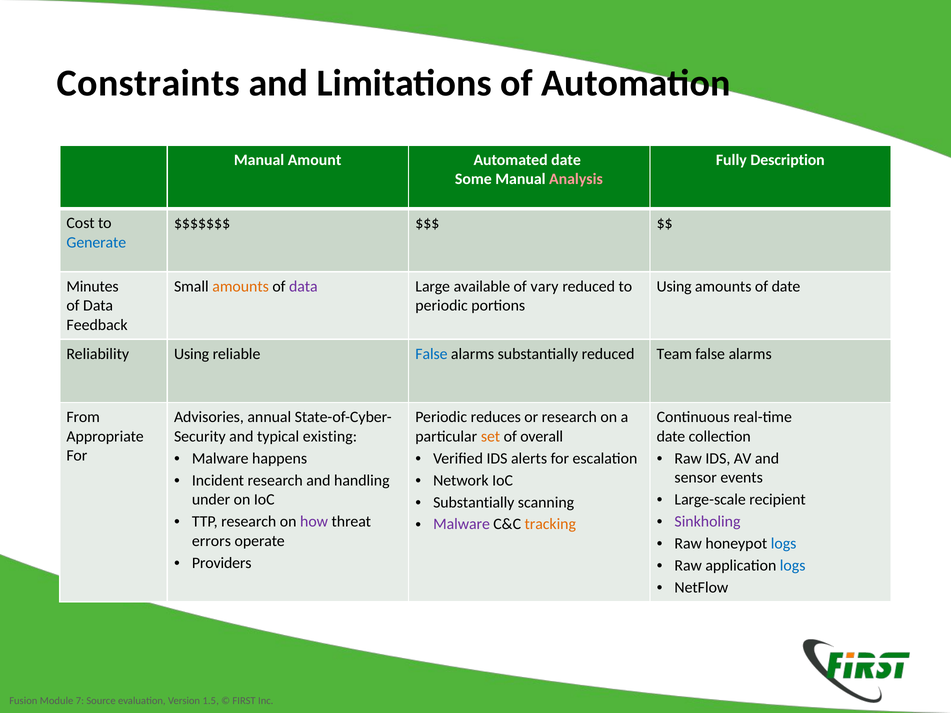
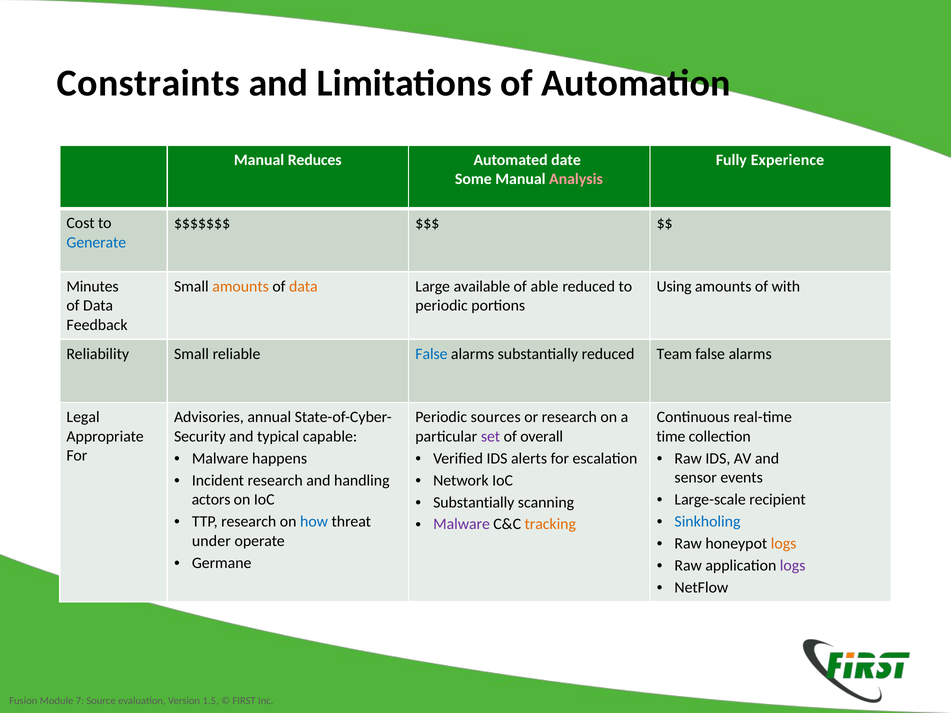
Amount: Amount -> Reduces (315, 160)
Description: Description -> Experience (787, 160)
data colour: purple -> orange (303, 286)
vary: vary -> able (545, 286)
of date: date -> with (786, 286)
Reliability Using: Using -> Small (192, 354)
From: From -> Legal (83, 417)
reduces: reduces -> sources (496, 417)
existing: existing -> capable (330, 437)
set colour: orange -> purple (491, 437)
date: date -> time (671, 437)
under: under -> actors (211, 500)
how colour: purple -> blue (314, 522)
Sinkholing colour: purple -> blue (707, 522)
errors: errors -> under (211, 541)
logs colour: blue -> orange (784, 544)
Providers: Providers -> Germane (222, 563)
logs colour: blue -> purple (793, 566)
